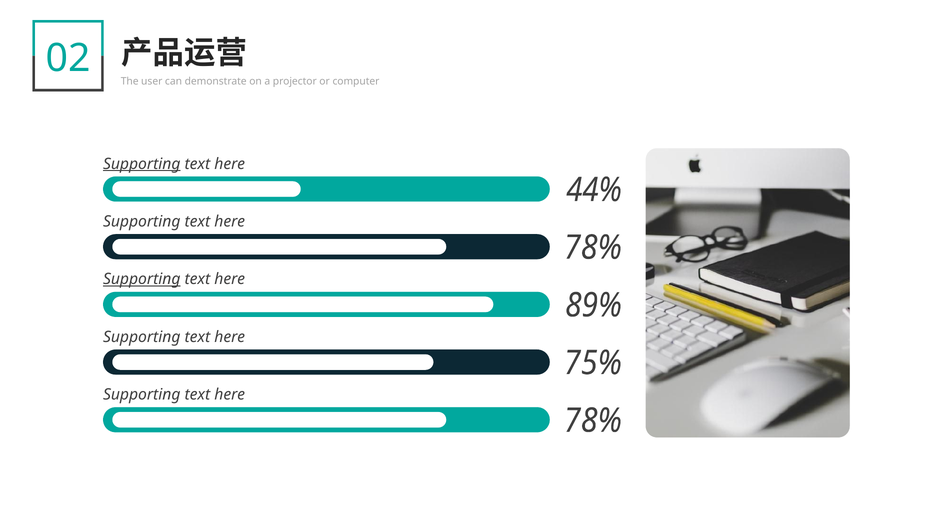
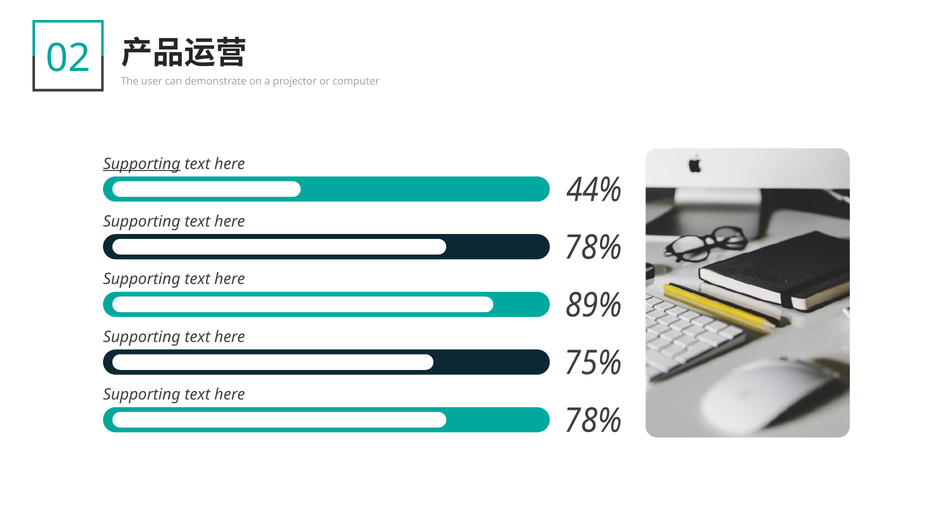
Supporting underline: present -> none (142, 279)
